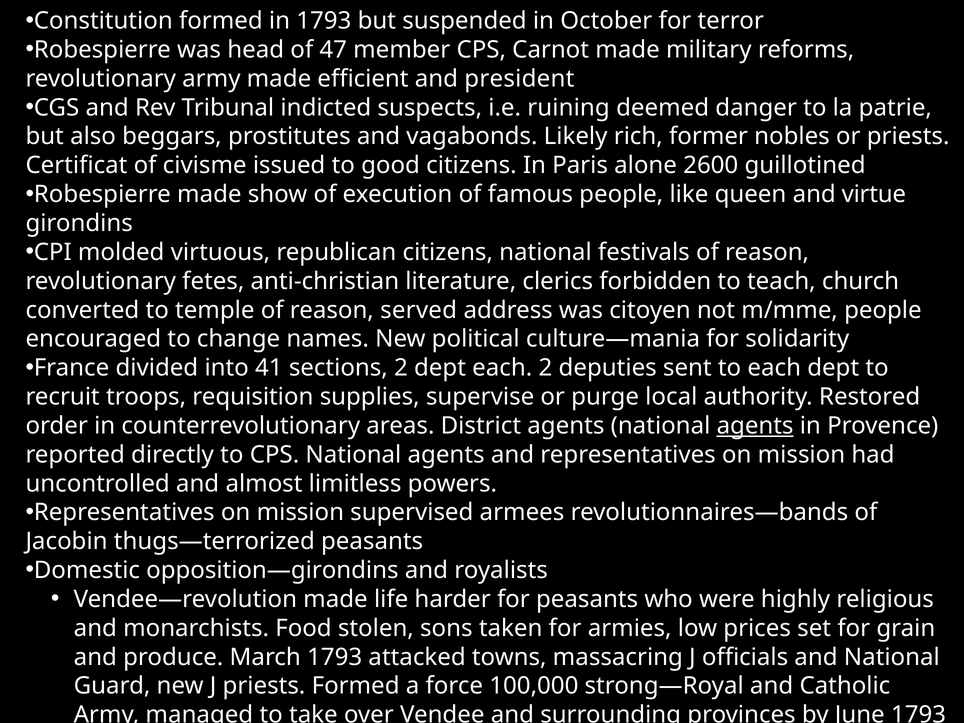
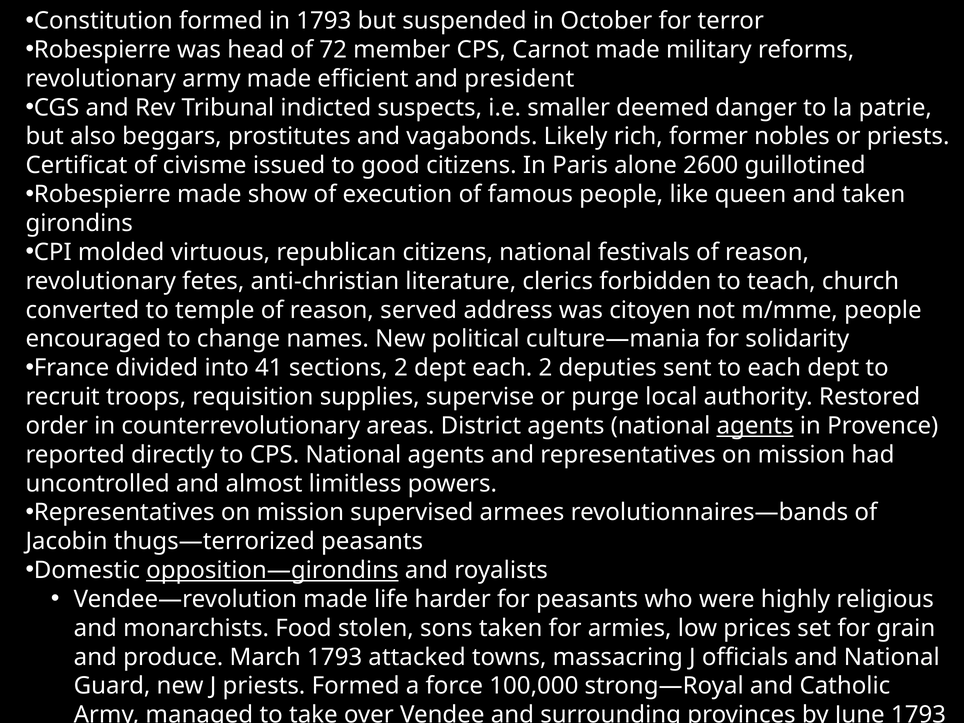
47: 47 -> 72 (333, 50)
ruining: ruining -> smaller (569, 108)
and virtue: virtue -> taken (874, 194)
opposition—girondins underline: none -> present (272, 570)
